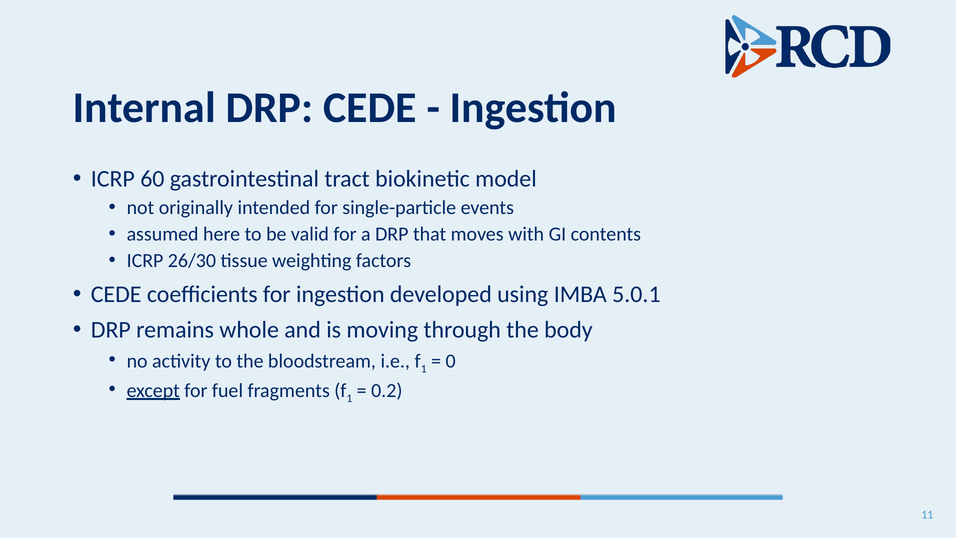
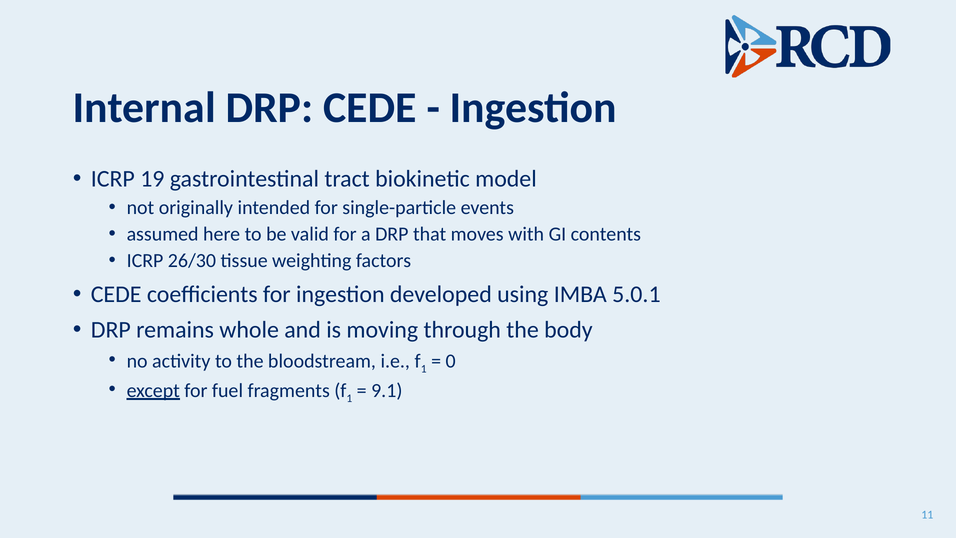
60: 60 -> 19 (152, 179)
0.2: 0.2 -> 9.1 (387, 390)
